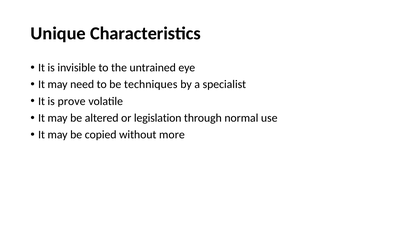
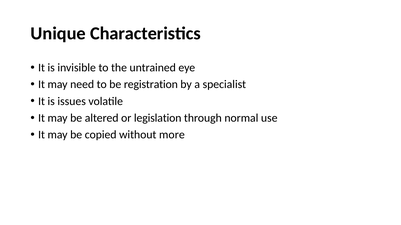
techniques: techniques -> registration (151, 85)
prove: prove -> issues (72, 101)
